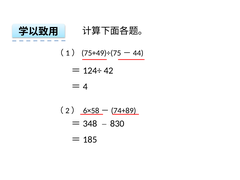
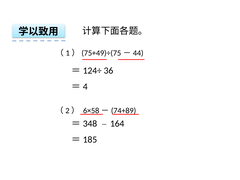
42: 42 -> 36 (108, 71)
830: 830 -> 164 (117, 124)
